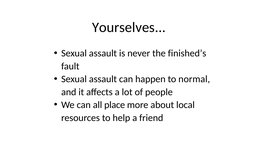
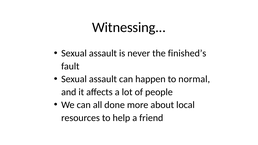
Yourselves: Yourselves -> Witnessing (129, 27)
place: place -> done (115, 105)
